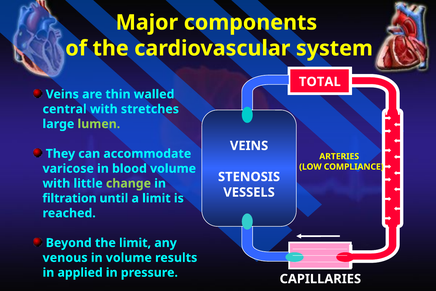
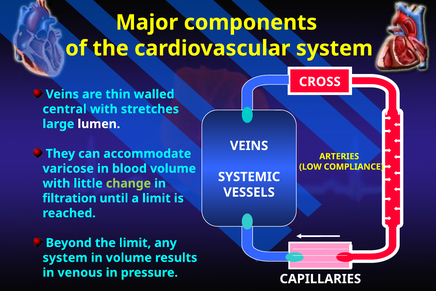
TOTAL: TOTAL -> CROSS (320, 82)
lumen colour: light green -> white (99, 124)
STENOSIS: STENOSIS -> SYSTEMIC (249, 177)
venous: venous -> system (65, 257)
applied: applied -> venous (80, 272)
